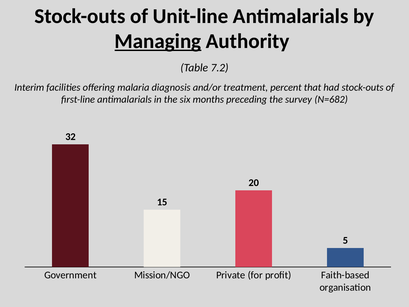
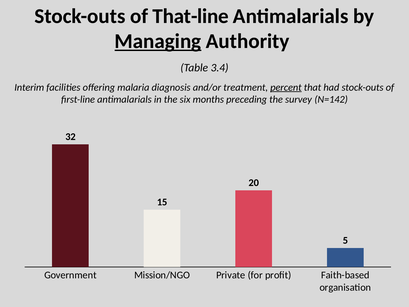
Unit-line: Unit-line -> That-line (191, 16)
7.2: 7.2 -> 3.4 (220, 68)
percent underline: none -> present (286, 87)
N=682: N=682 -> N=142 (331, 100)
